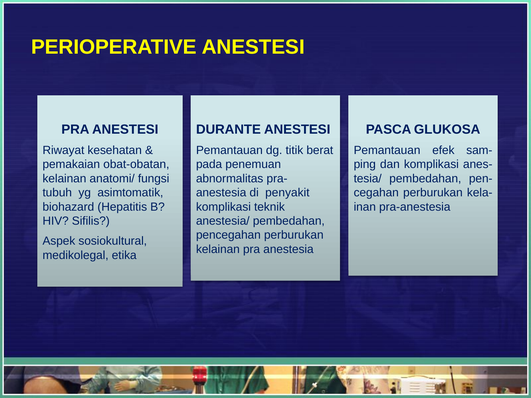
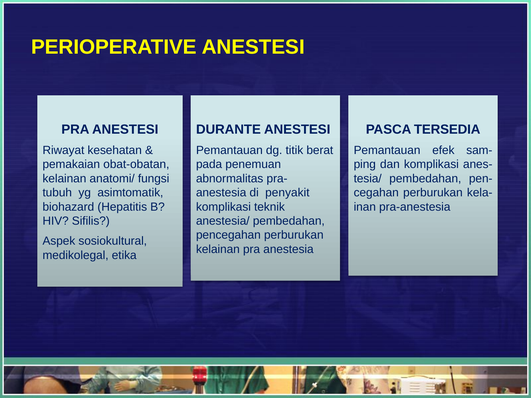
GLUKOSA: GLUKOSA -> TERSEDIA (447, 129)
